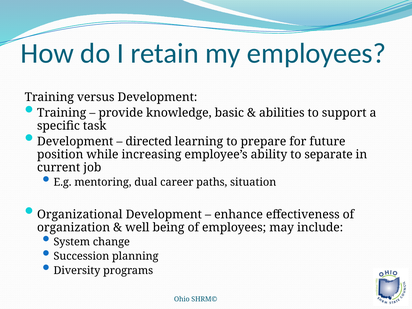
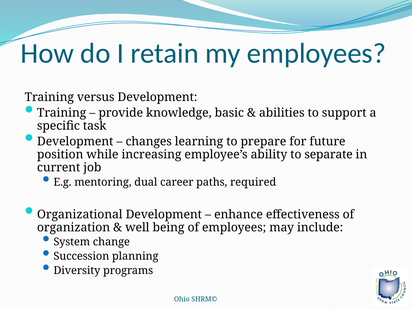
directed: directed -> changes (149, 142)
situation: situation -> required (253, 182)
